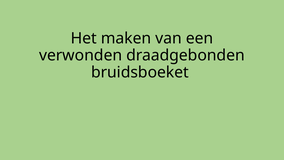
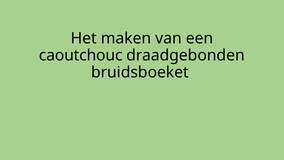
verwonden: verwonden -> caoutchouc (81, 55)
